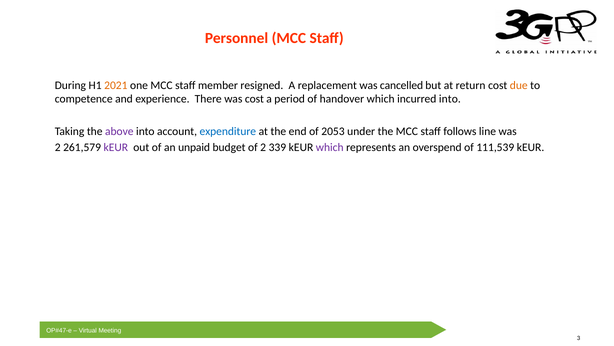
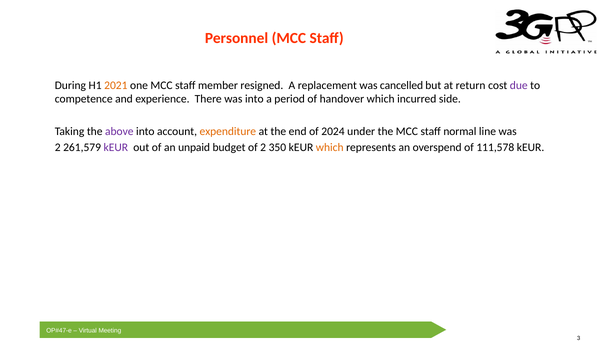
due colour: orange -> purple (519, 85)
was cost: cost -> into (254, 99)
incurred into: into -> side (450, 99)
expenditure colour: blue -> orange (228, 131)
2053: 2053 -> 2024 (333, 131)
follows: follows -> normal (460, 131)
339: 339 -> 350 (277, 147)
which colour: purple -> orange (330, 147)
111,539: 111,539 -> 111,578 (495, 147)
